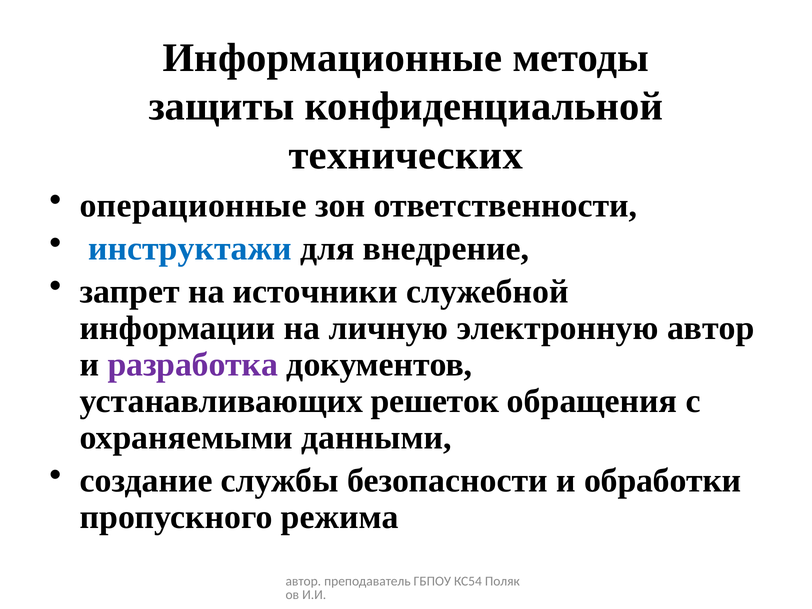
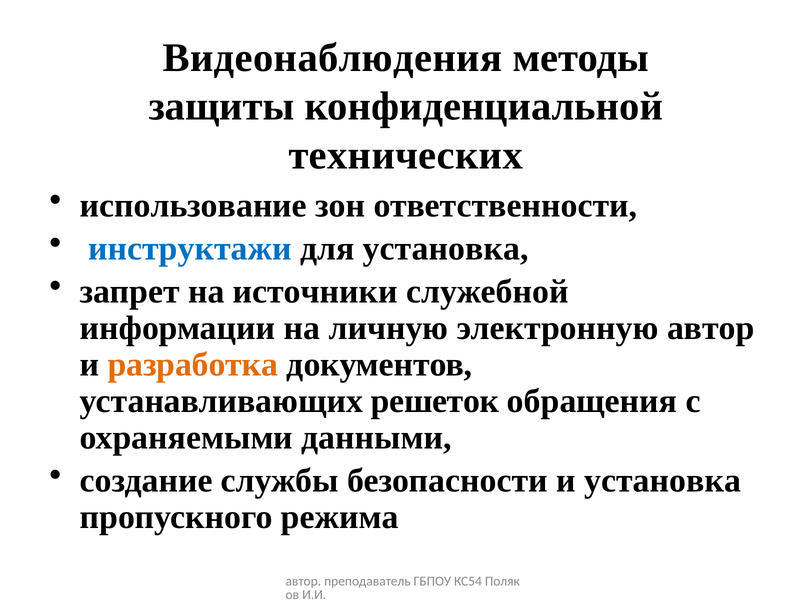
Информационные: Информационные -> Видеонаблюдения (332, 58)
операционные: операционные -> использование (193, 205)
для внедрение: внедрение -> установка (446, 248)
разработка colour: purple -> orange (193, 365)
и обработки: обработки -> установка (663, 481)
